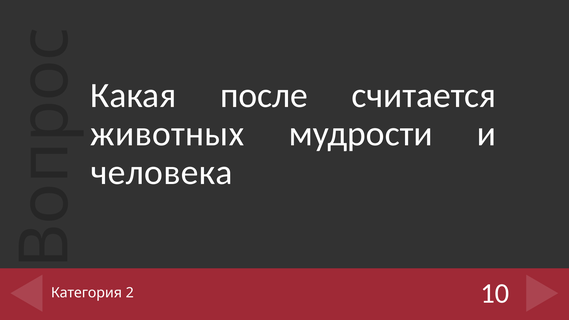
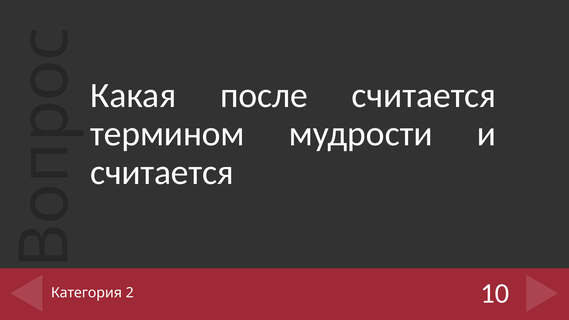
животных: животных -> термином (167, 134)
человека: человека -> считается (162, 172)
